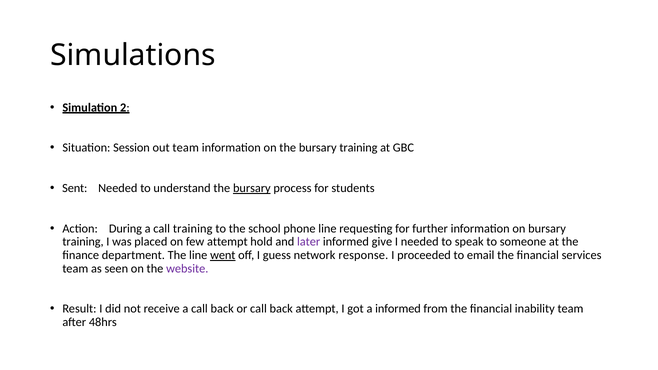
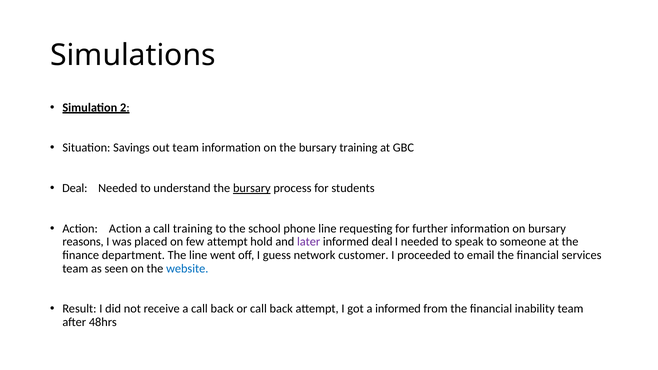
Session: Session -> Savings (131, 148)
Sent: Sent -> Deal (75, 188)
Action During: During -> Action (125, 229)
training: training -> reasons (83, 242)
informed give: give -> deal (382, 242)
went underline: present -> none (223, 255)
response: response -> customer (363, 255)
website colour: purple -> blue (187, 269)
